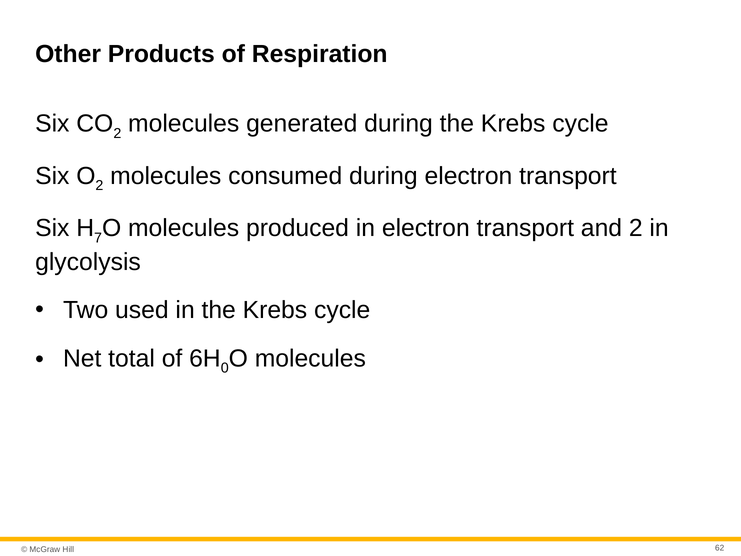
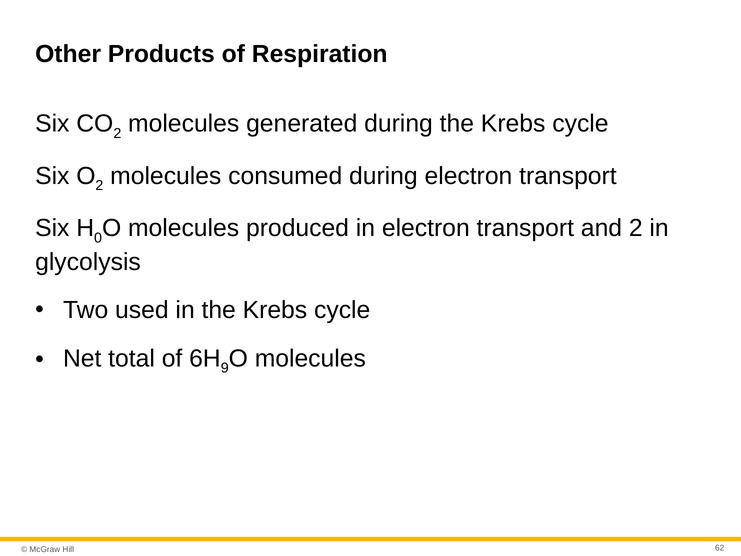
7: 7 -> 0 (98, 238)
0: 0 -> 9 (225, 368)
